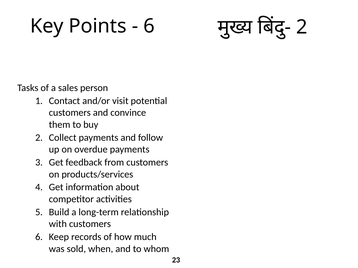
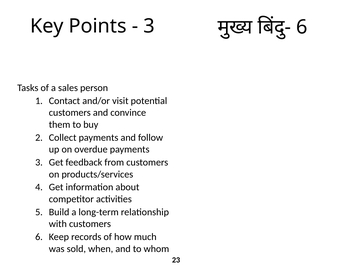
6: 6 -> 3 (149, 26)
2: 2 -> 6 (302, 27)
